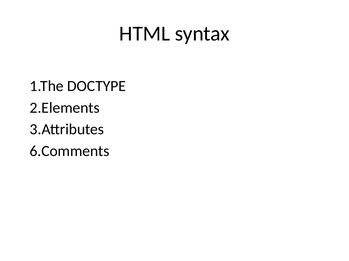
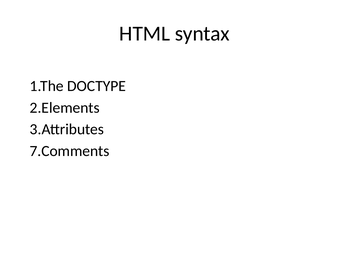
6.Comments: 6.Comments -> 7.Comments (70, 151)
